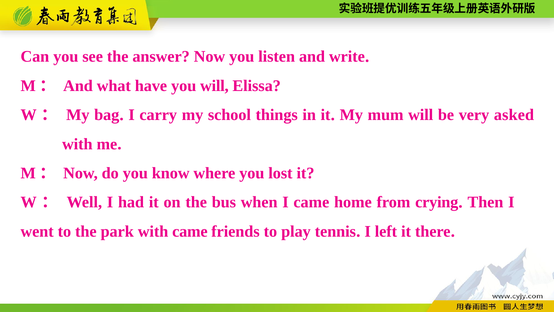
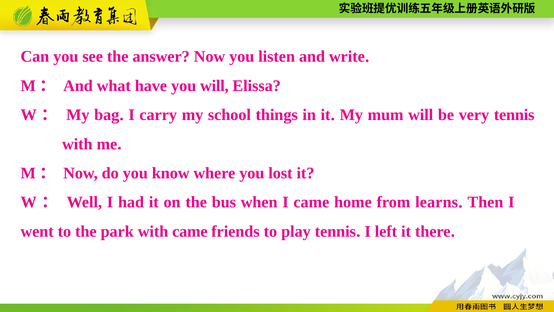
very asked: asked -> tennis (514, 115)
crying: crying -> learns (437, 202)
